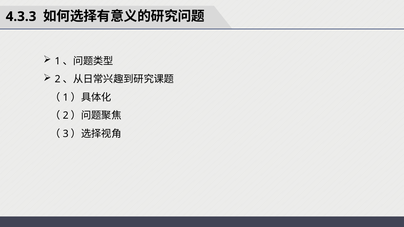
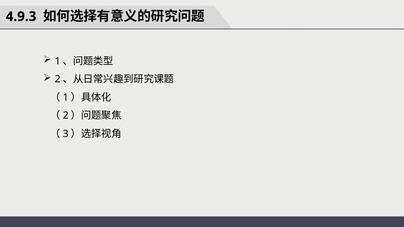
4.3.3: 4.3.3 -> 4.9.3 (21, 17)
